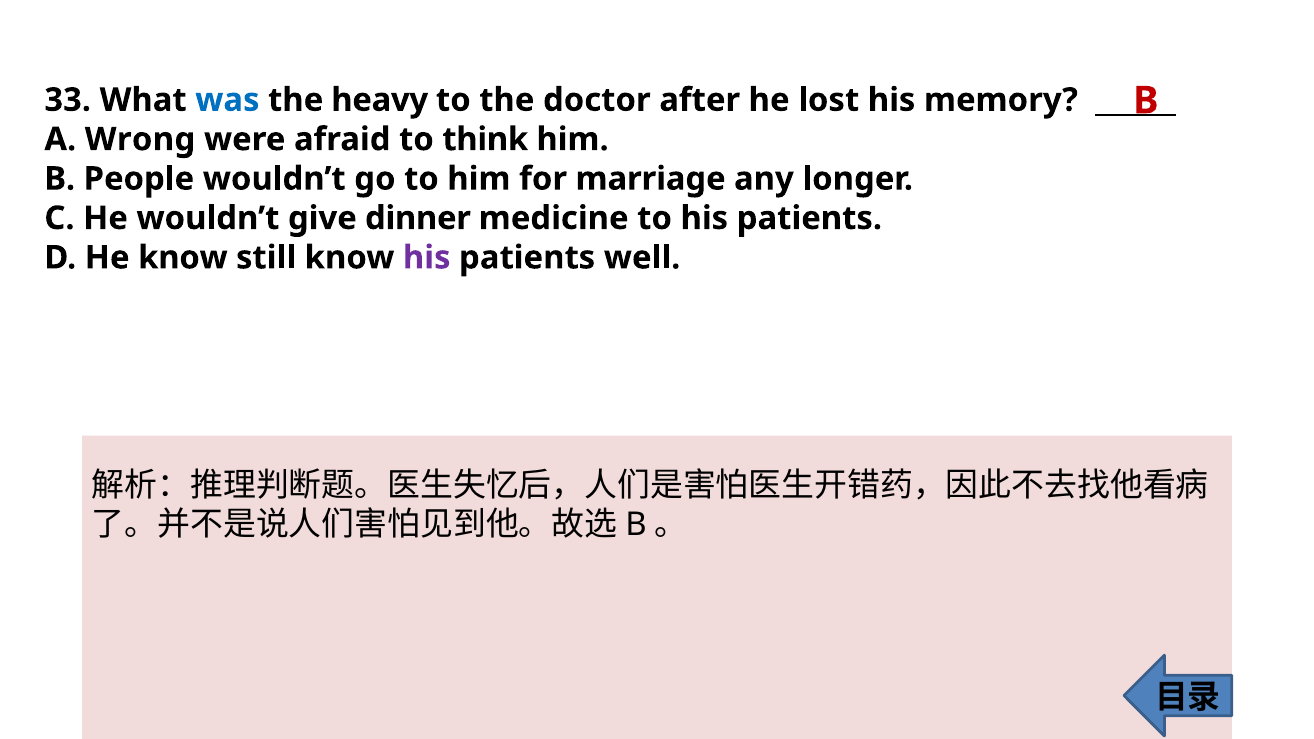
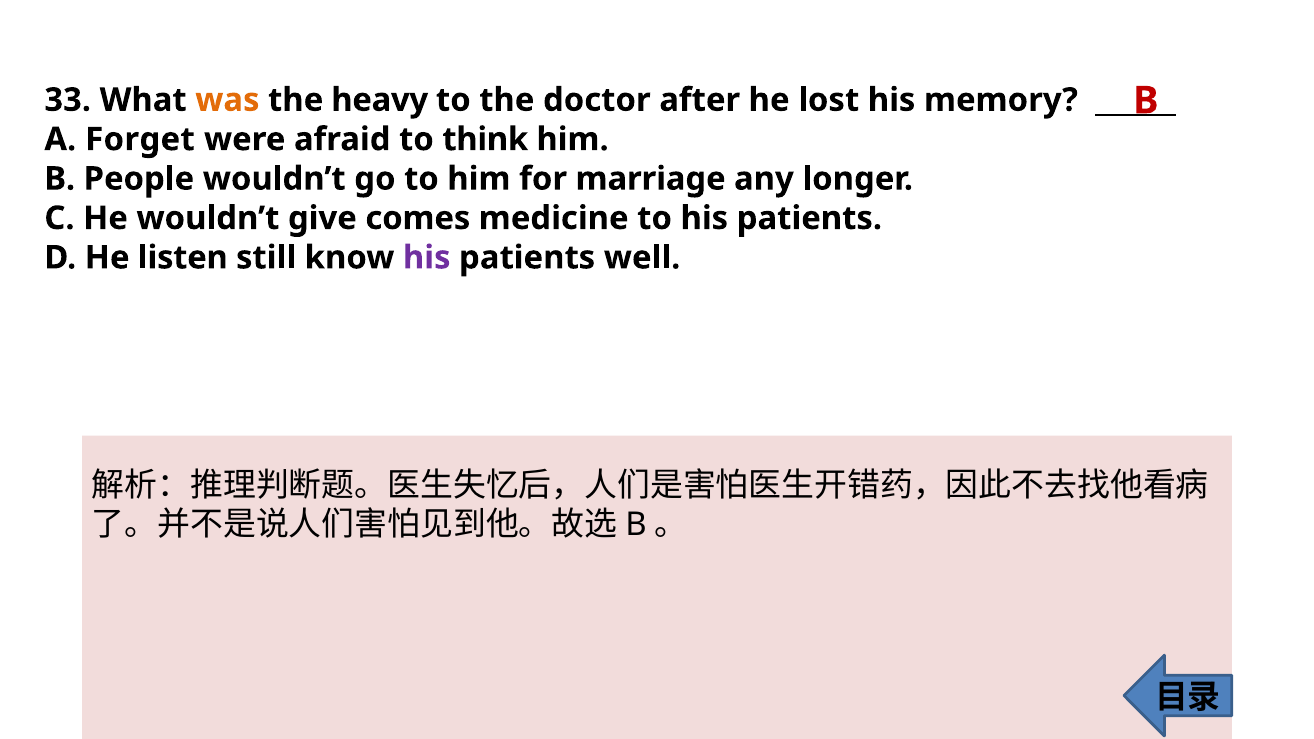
was colour: blue -> orange (227, 100)
Wrong: Wrong -> Forget (140, 139)
dinner: dinner -> comes (418, 218)
He know: know -> listen (183, 258)
